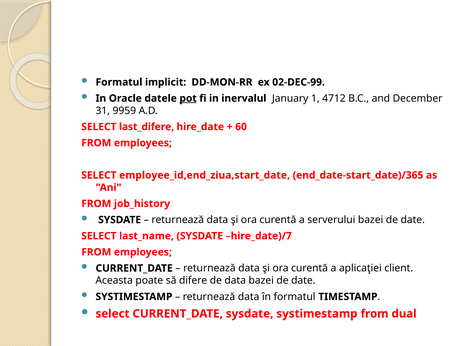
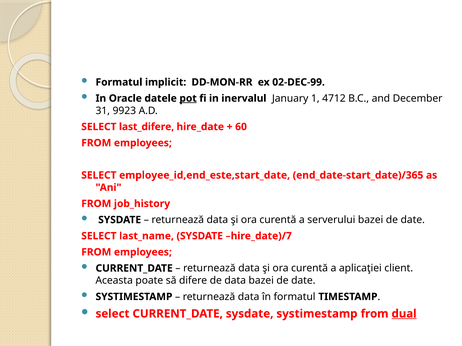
9959: 9959 -> 9923 (124, 111)
employee_id,end_ziua,start_date: employee_id,end_ziua,start_date -> employee_id,end_este,start_date (205, 175)
dual underline: none -> present (404, 314)
